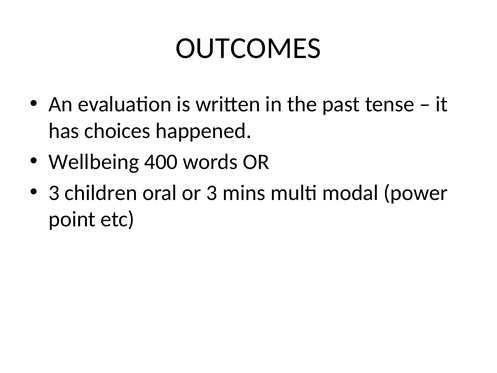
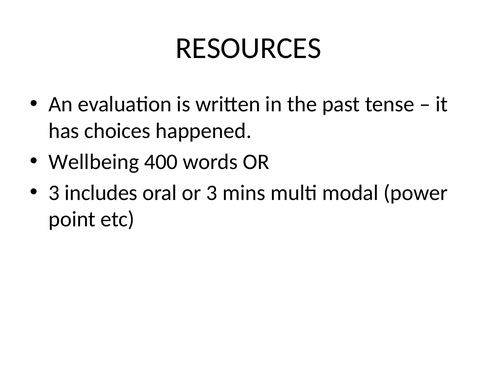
OUTCOMES: OUTCOMES -> RESOURCES (248, 48)
children: children -> includes (101, 193)
